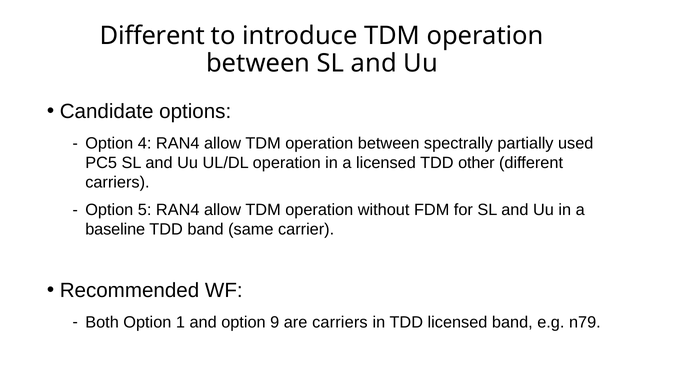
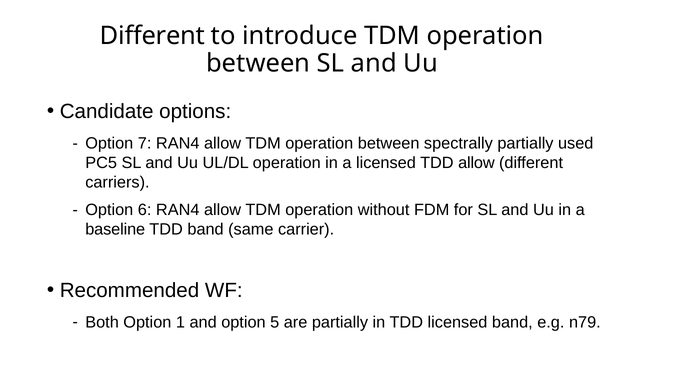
4: 4 -> 7 (145, 143)
TDD other: other -> allow (476, 163)
5: 5 -> 6 (145, 210)
9: 9 -> 5 (275, 322)
are carriers: carriers -> partially (340, 322)
